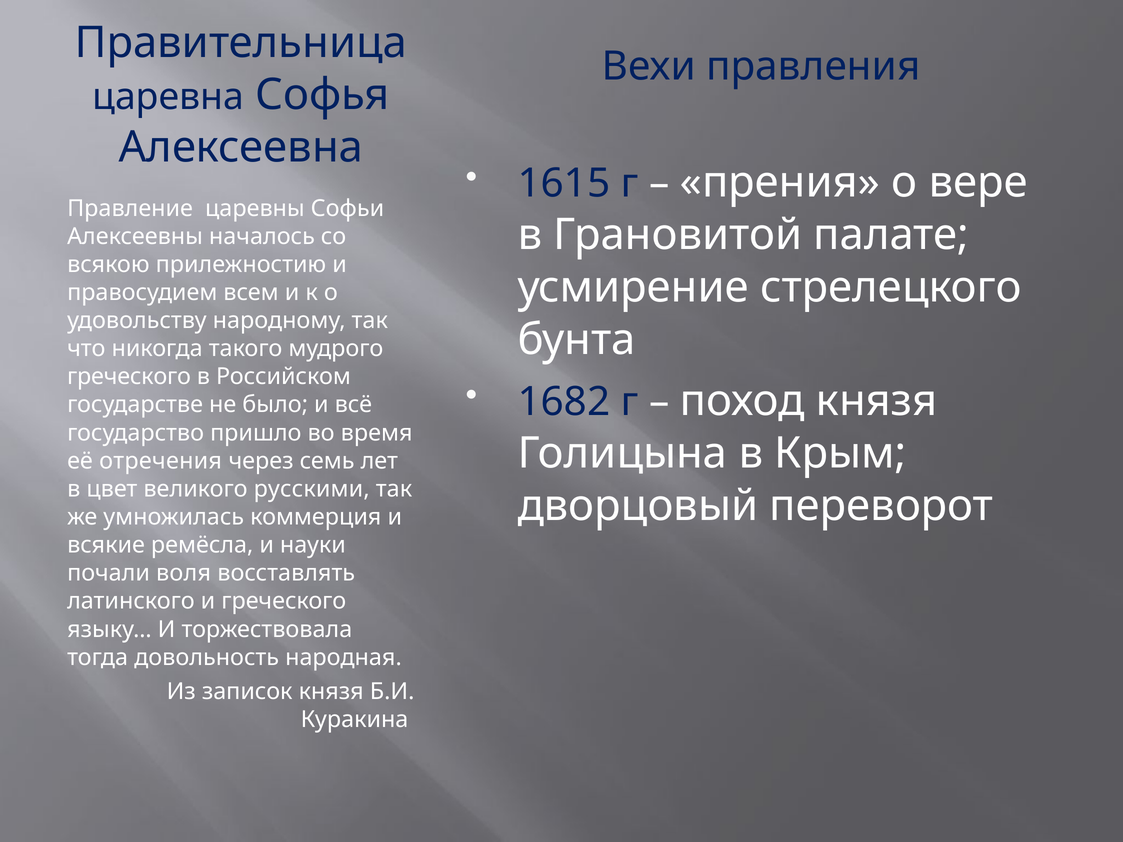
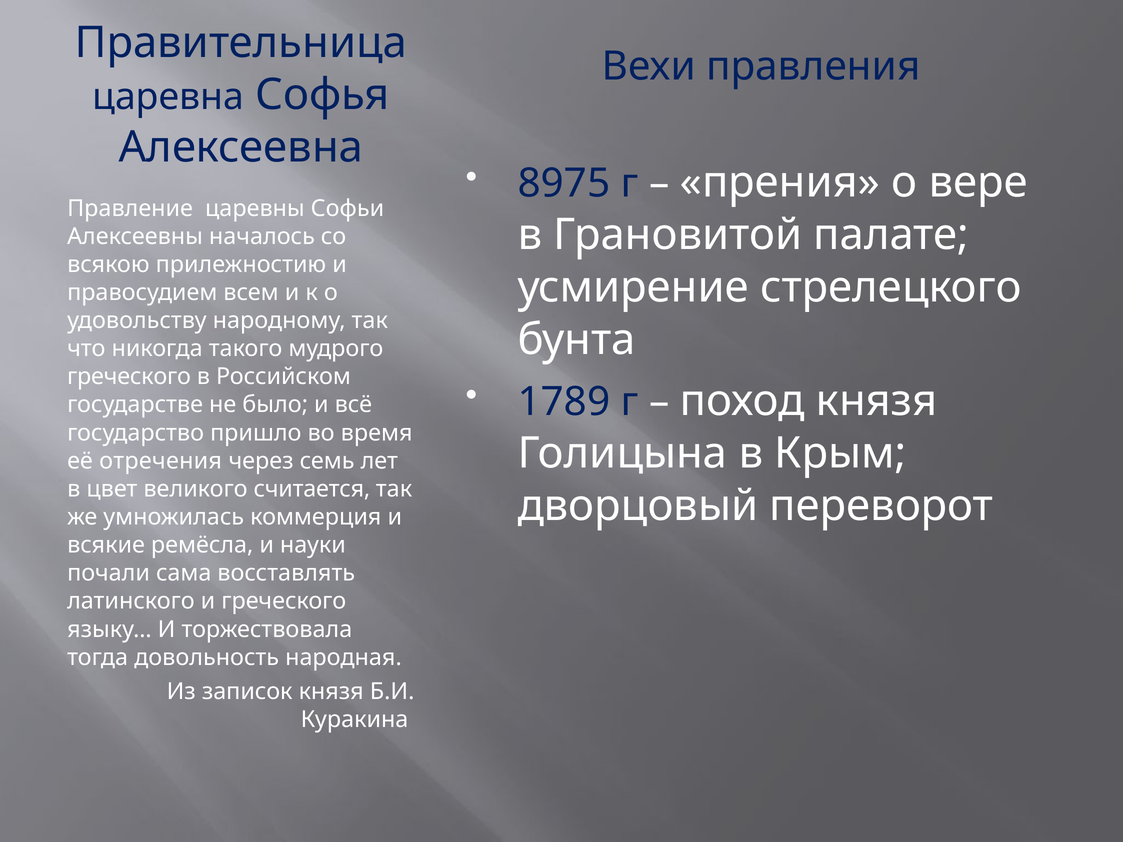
1615: 1615 -> 8975 (564, 183)
1682: 1682 -> 1789 (564, 402)
русскими: русскими -> считается (312, 489)
воля: воля -> сама (184, 573)
